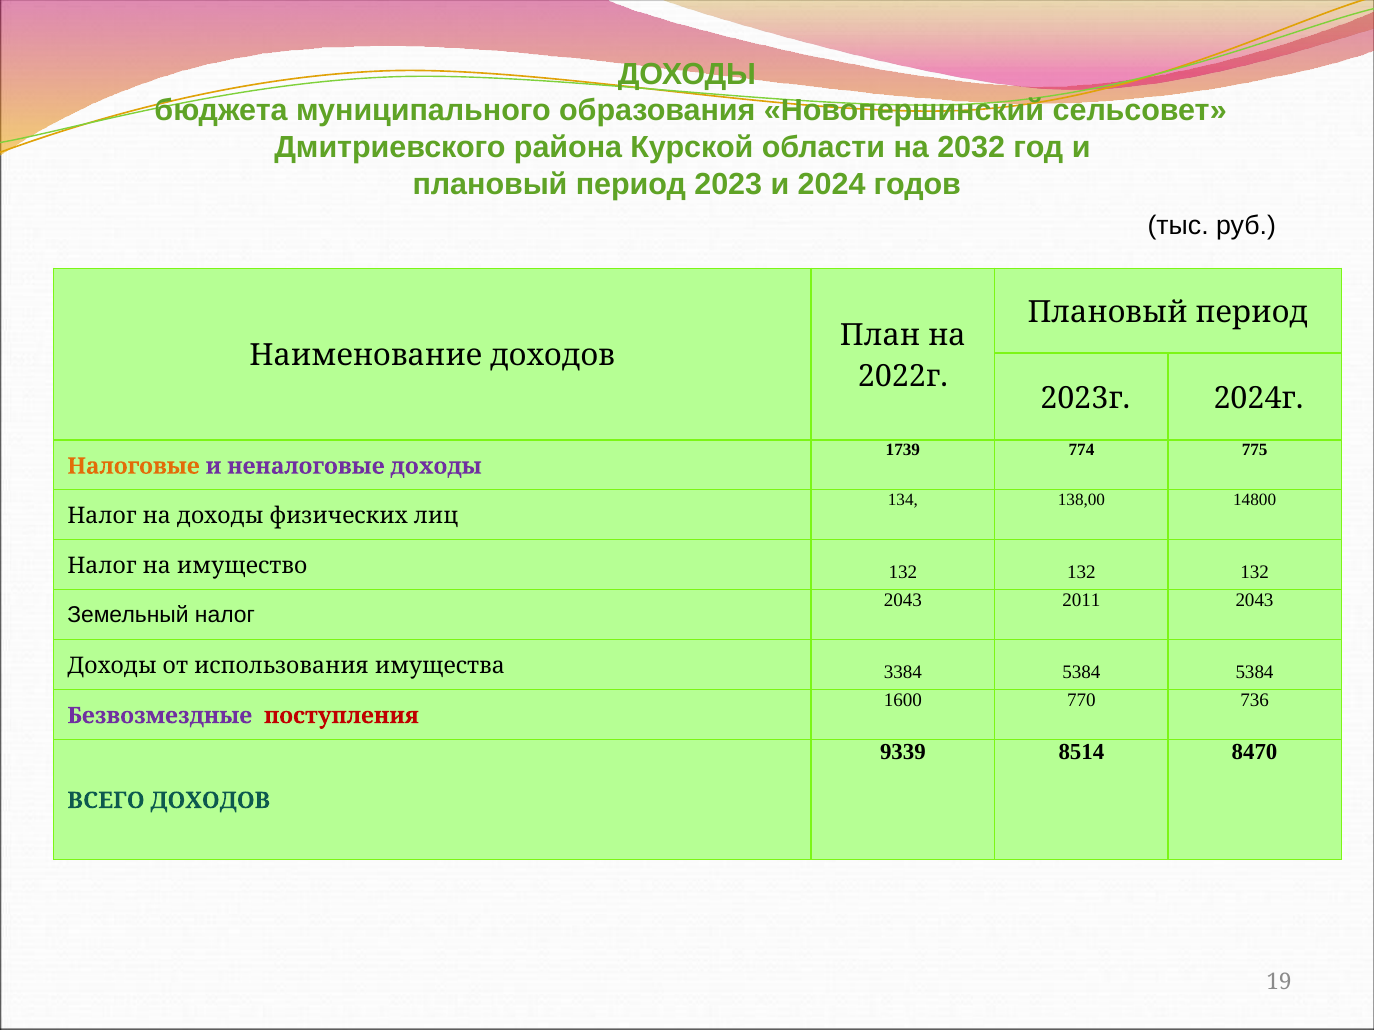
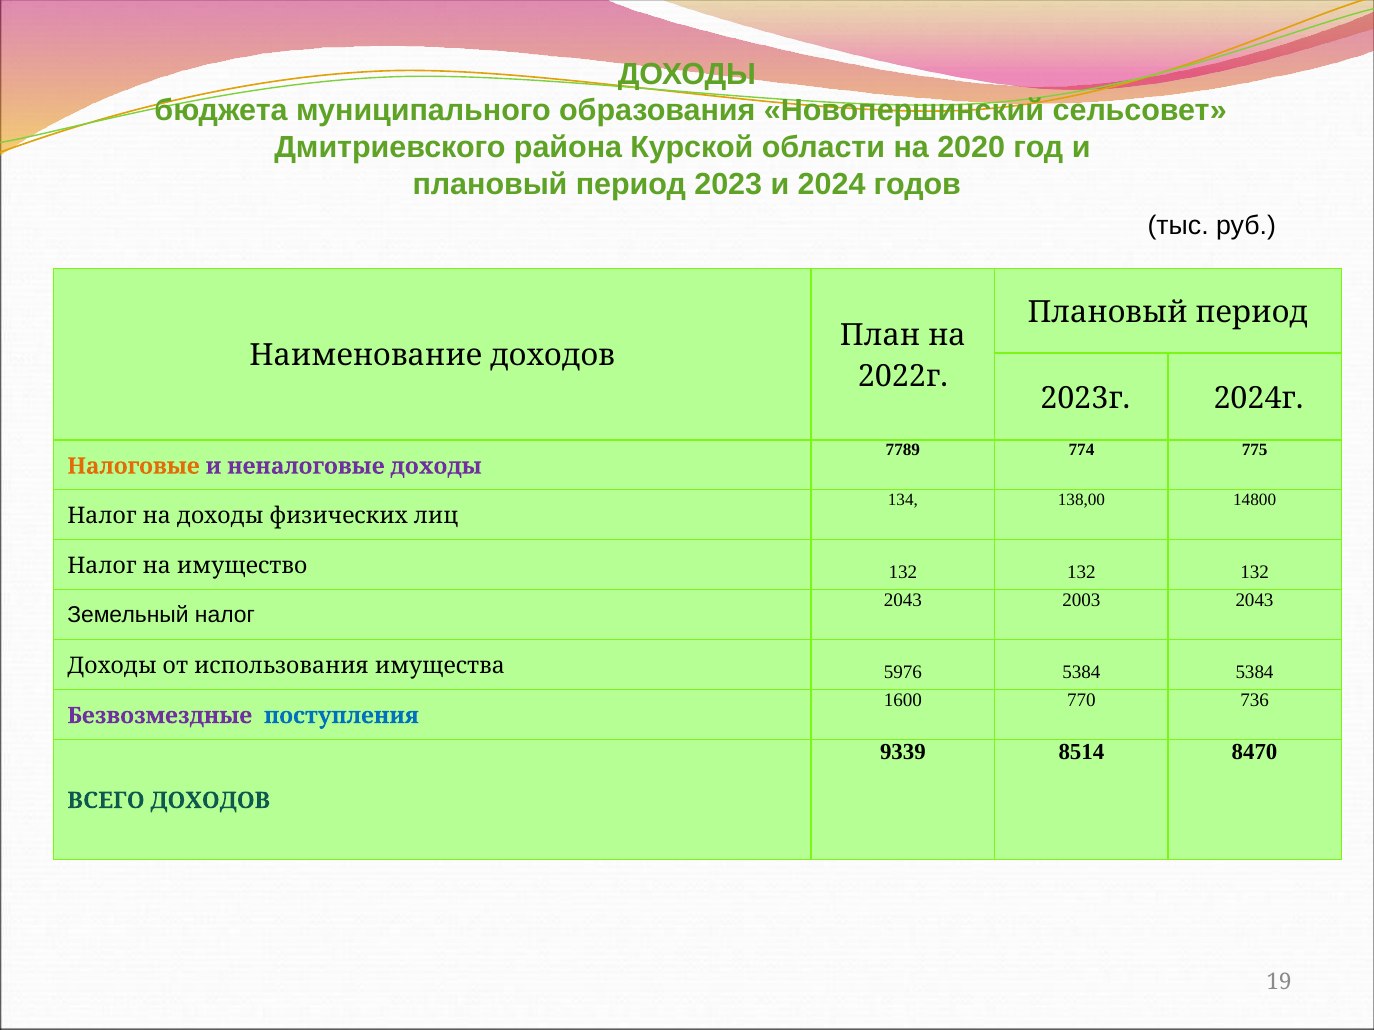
2032: 2032 -> 2020 (971, 147)
1739: 1739 -> 7789 (903, 450)
2011: 2011 -> 2003 (1081, 601)
3384: 3384 -> 5976 (903, 673)
поступления colour: red -> blue (341, 716)
